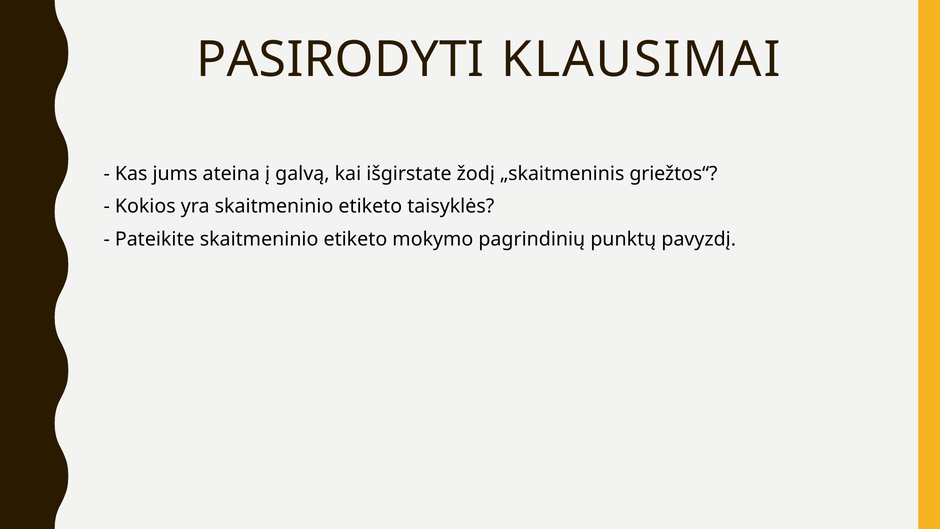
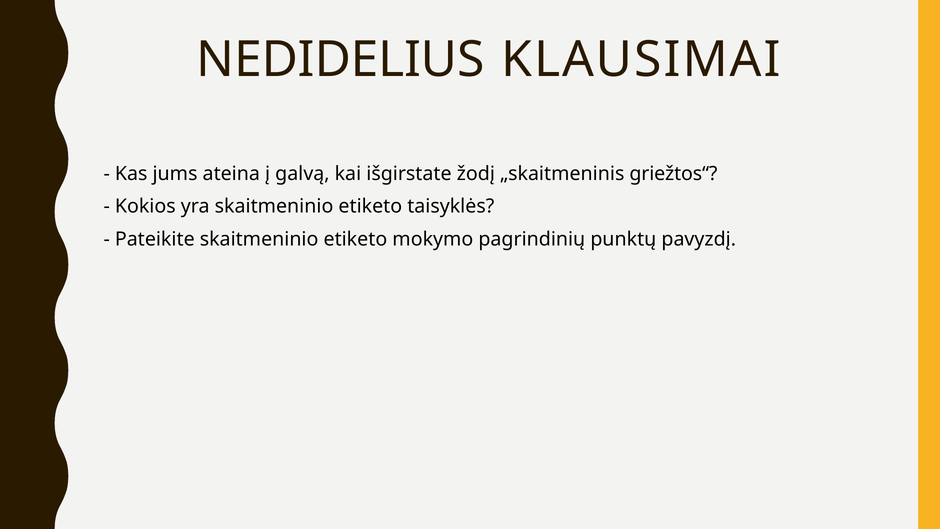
PASIRODYTI: PASIRODYTI -> NEDIDELIUS (340, 60)
